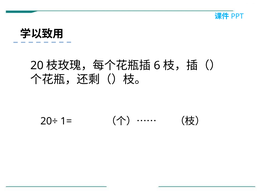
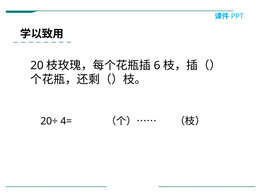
1=: 1= -> 4= (66, 122)
